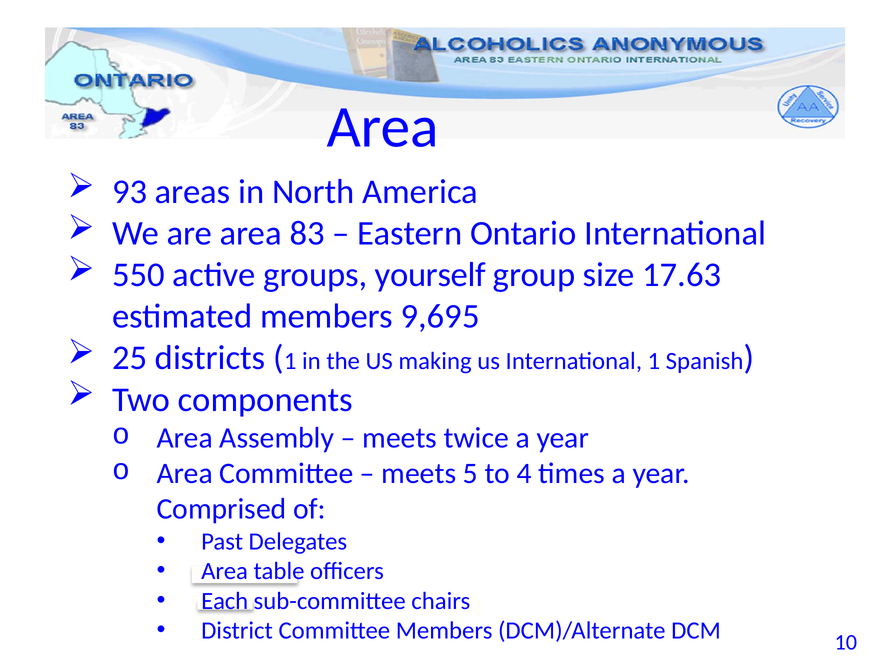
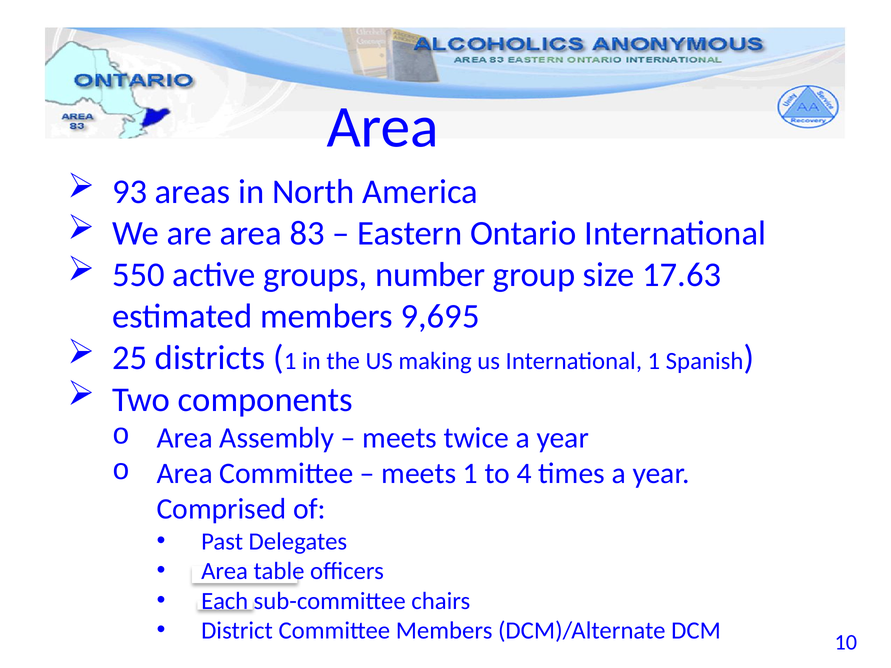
yourself: yourself -> number (430, 275)
meets 5: 5 -> 1 (470, 474)
